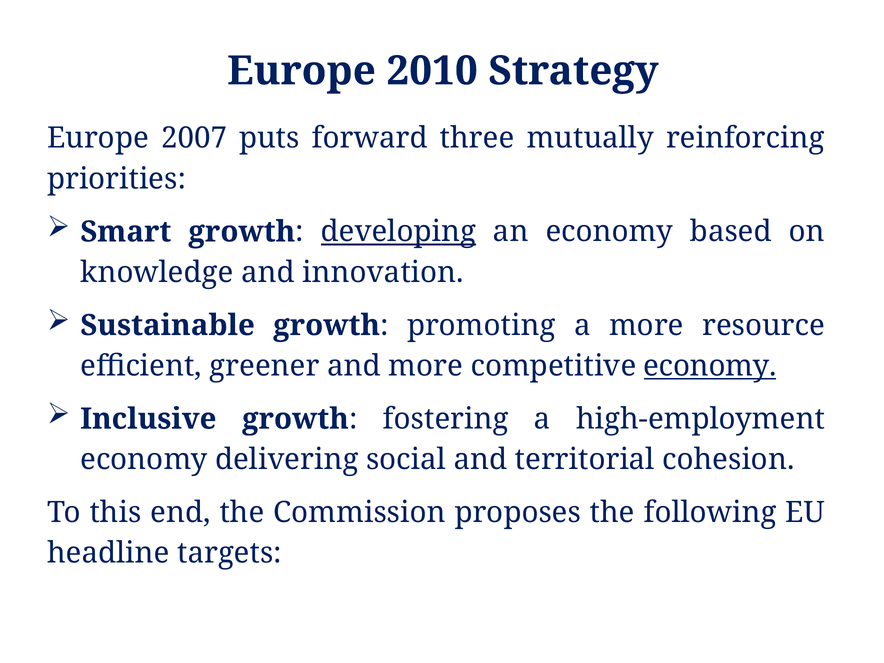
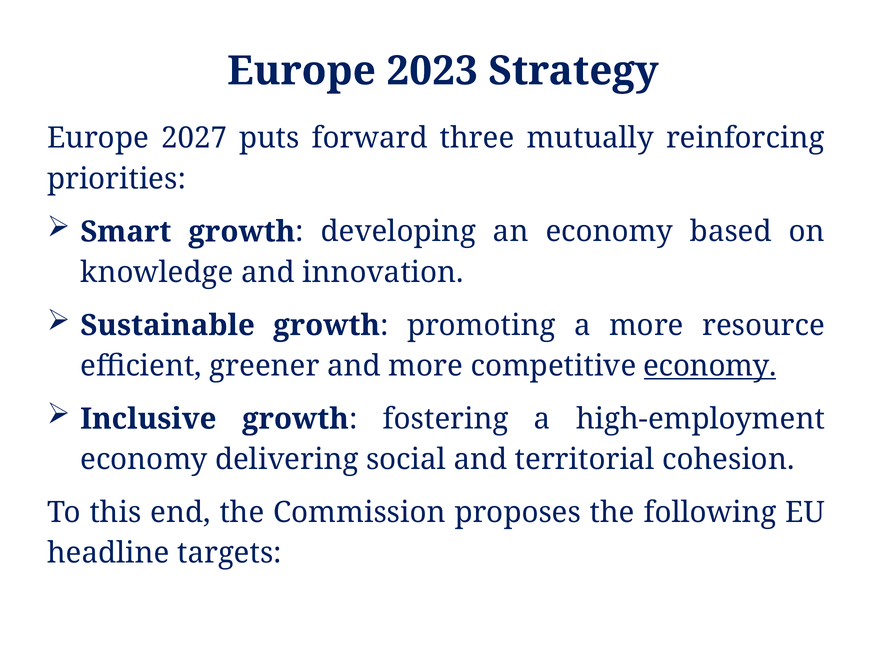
2010: 2010 -> 2023 (432, 71)
2007: 2007 -> 2027 (194, 138)
developing underline: present -> none (398, 232)
